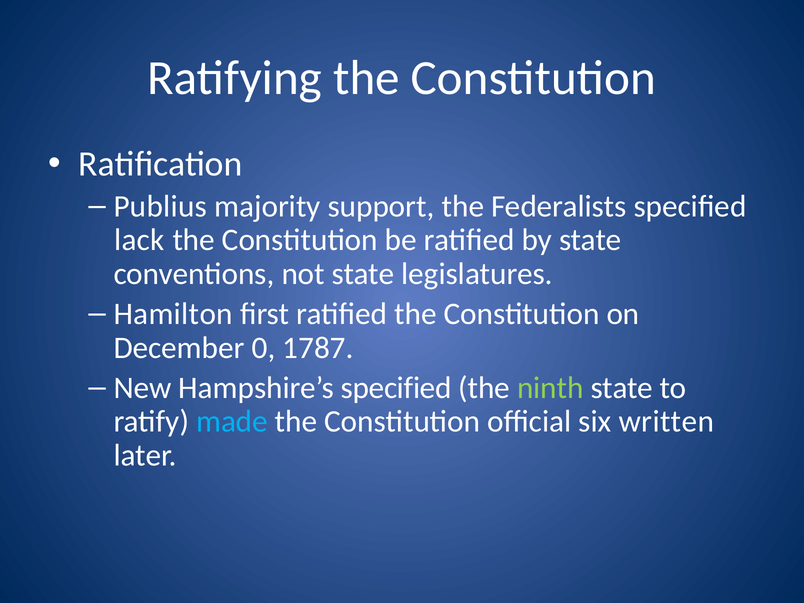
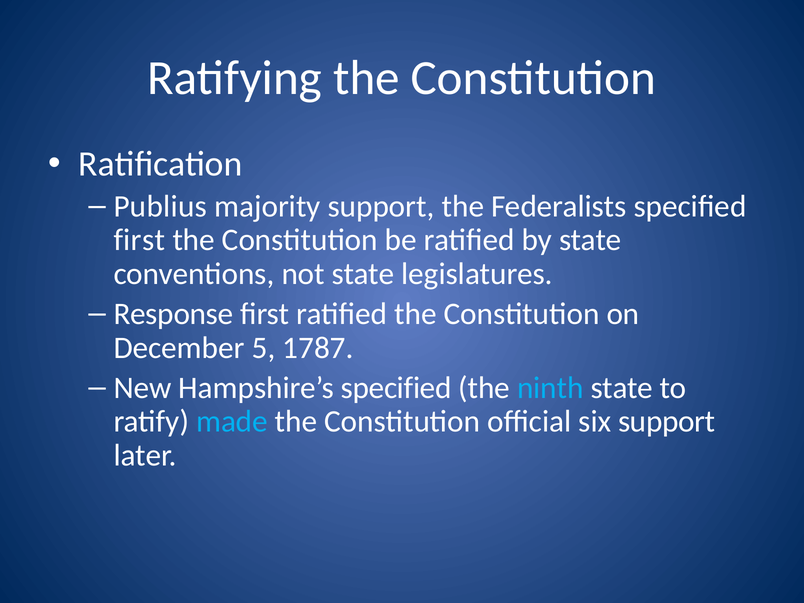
lack: lack -> first (139, 240)
Hamilton: Hamilton -> Response (173, 314)
0: 0 -> 5 (264, 348)
ninth colour: light green -> light blue (550, 388)
six written: written -> support (667, 421)
